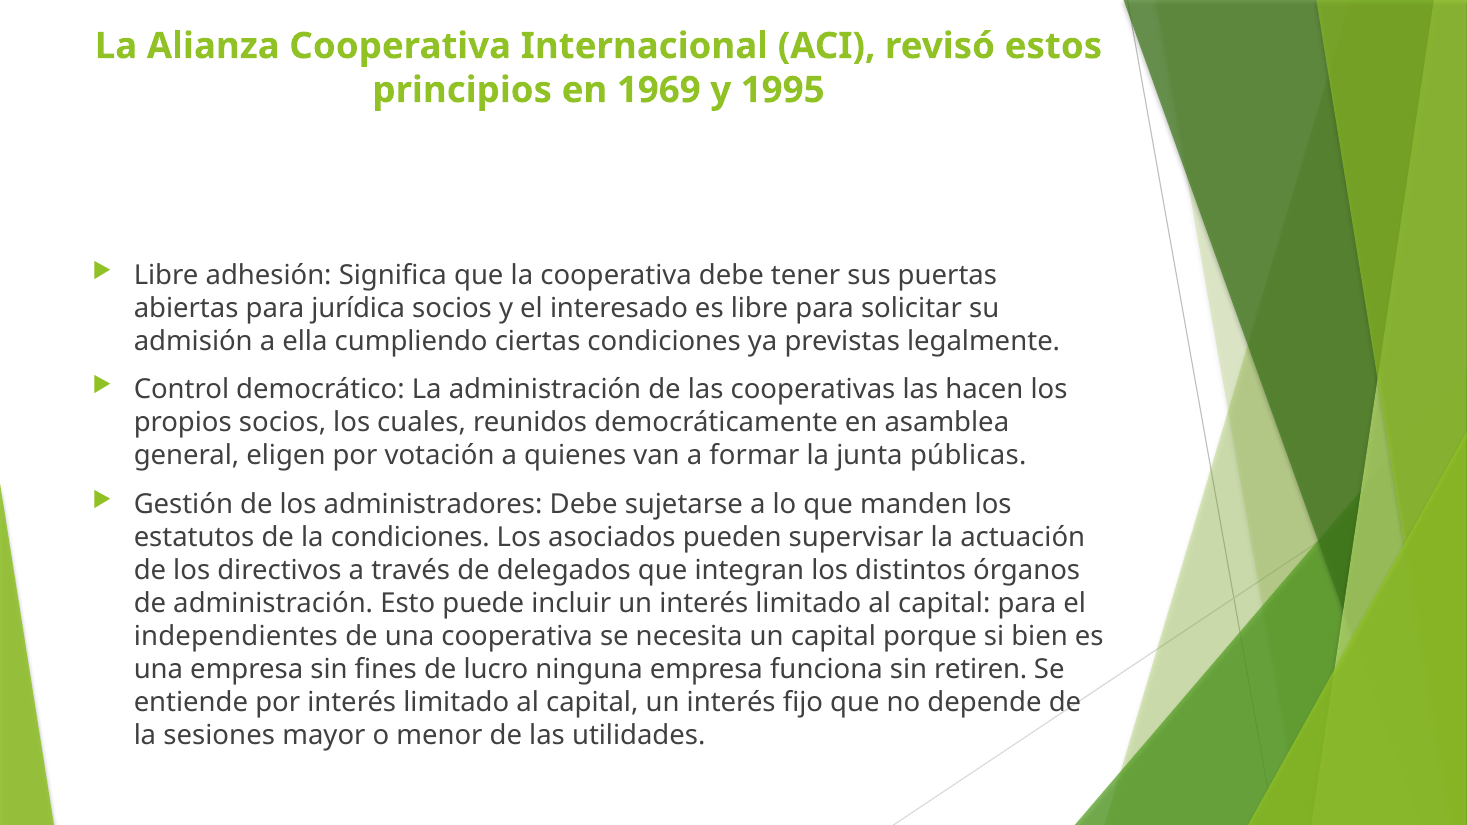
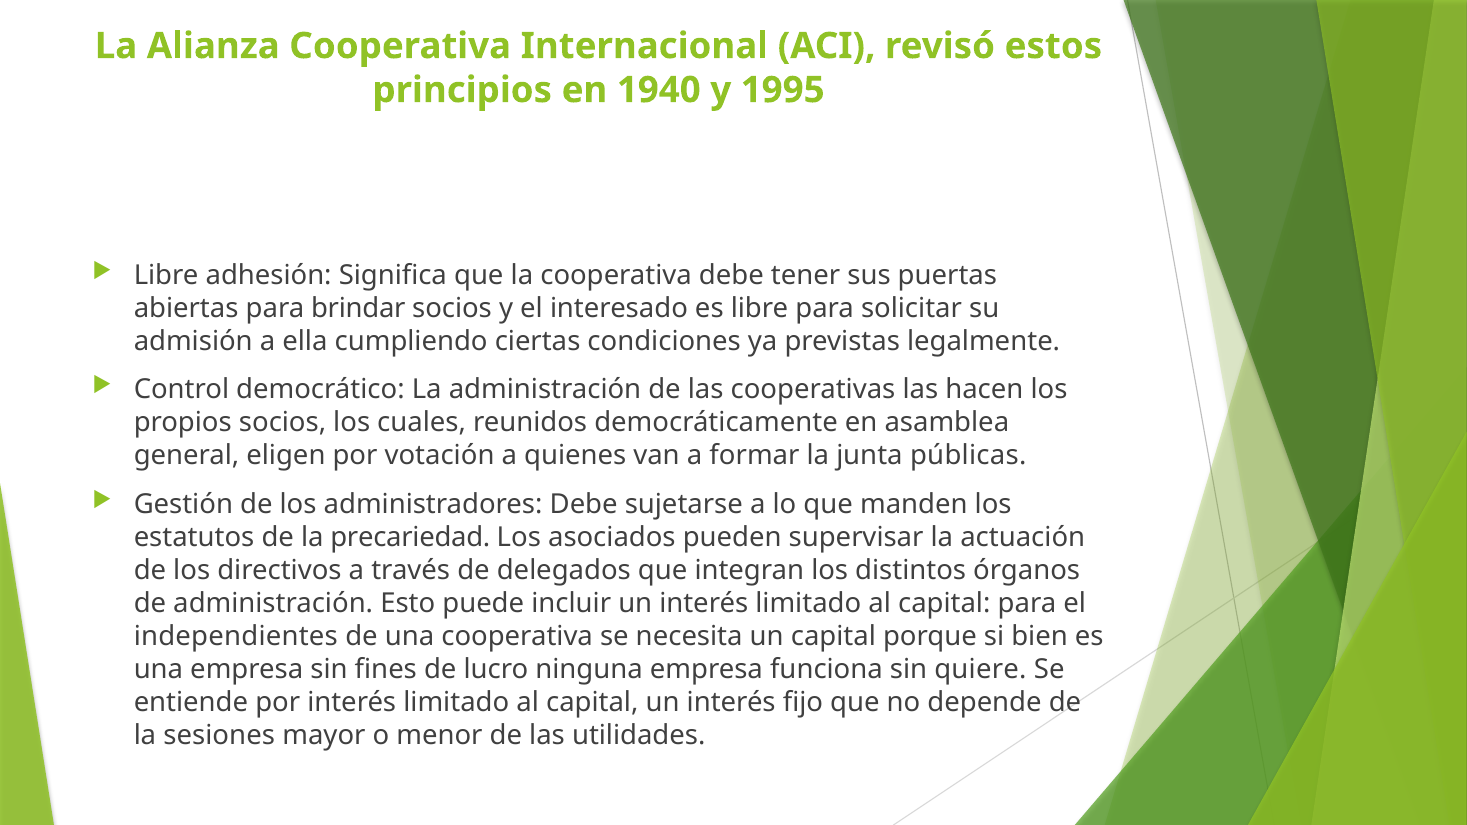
1969: 1969 -> 1940 (659, 90)
jurídica: jurídica -> brindar (358, 308)
la condiciones: condiciones -> precariedad (410, 537)
retiren: retiren -> quiere (980, 669)
